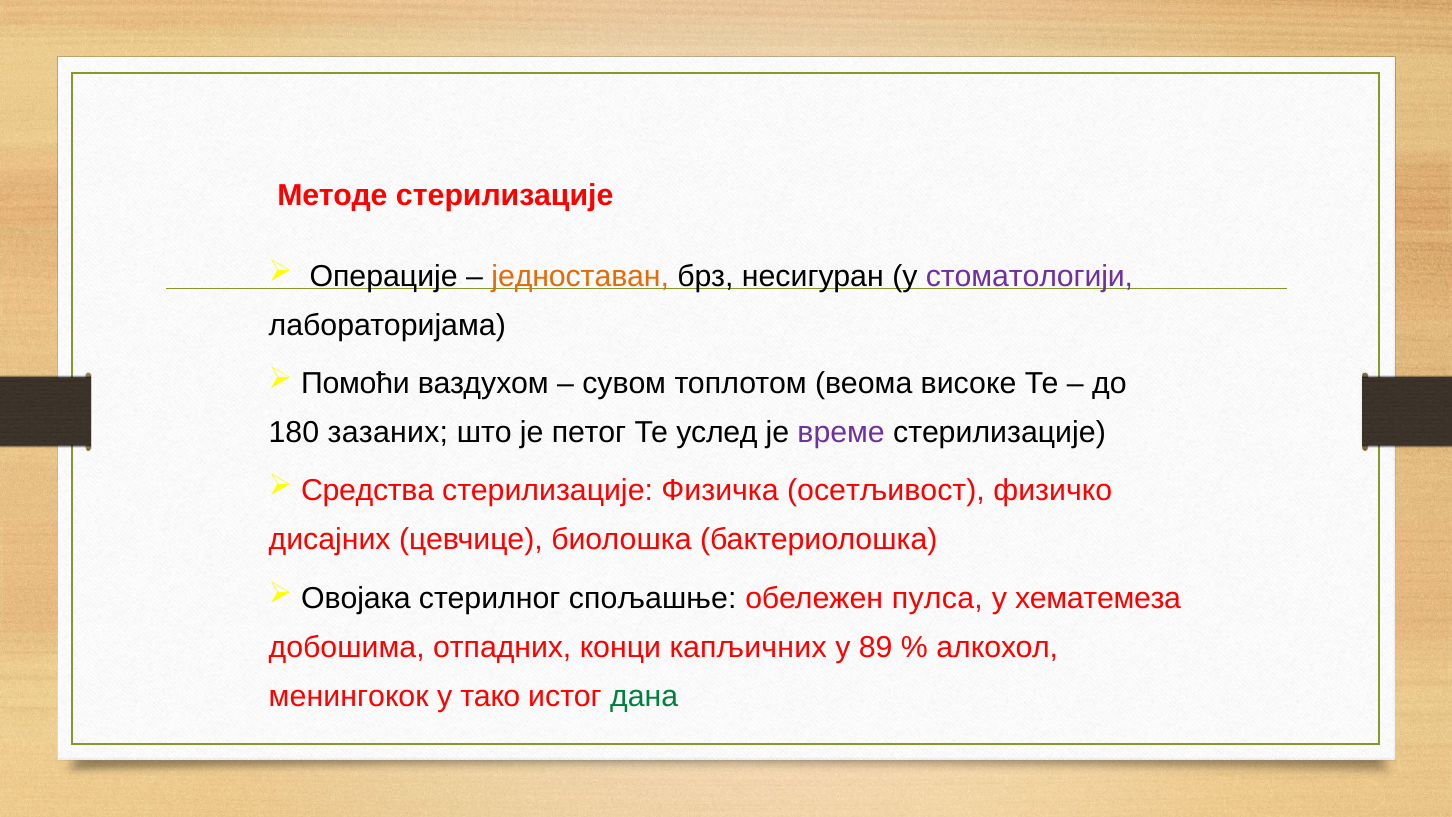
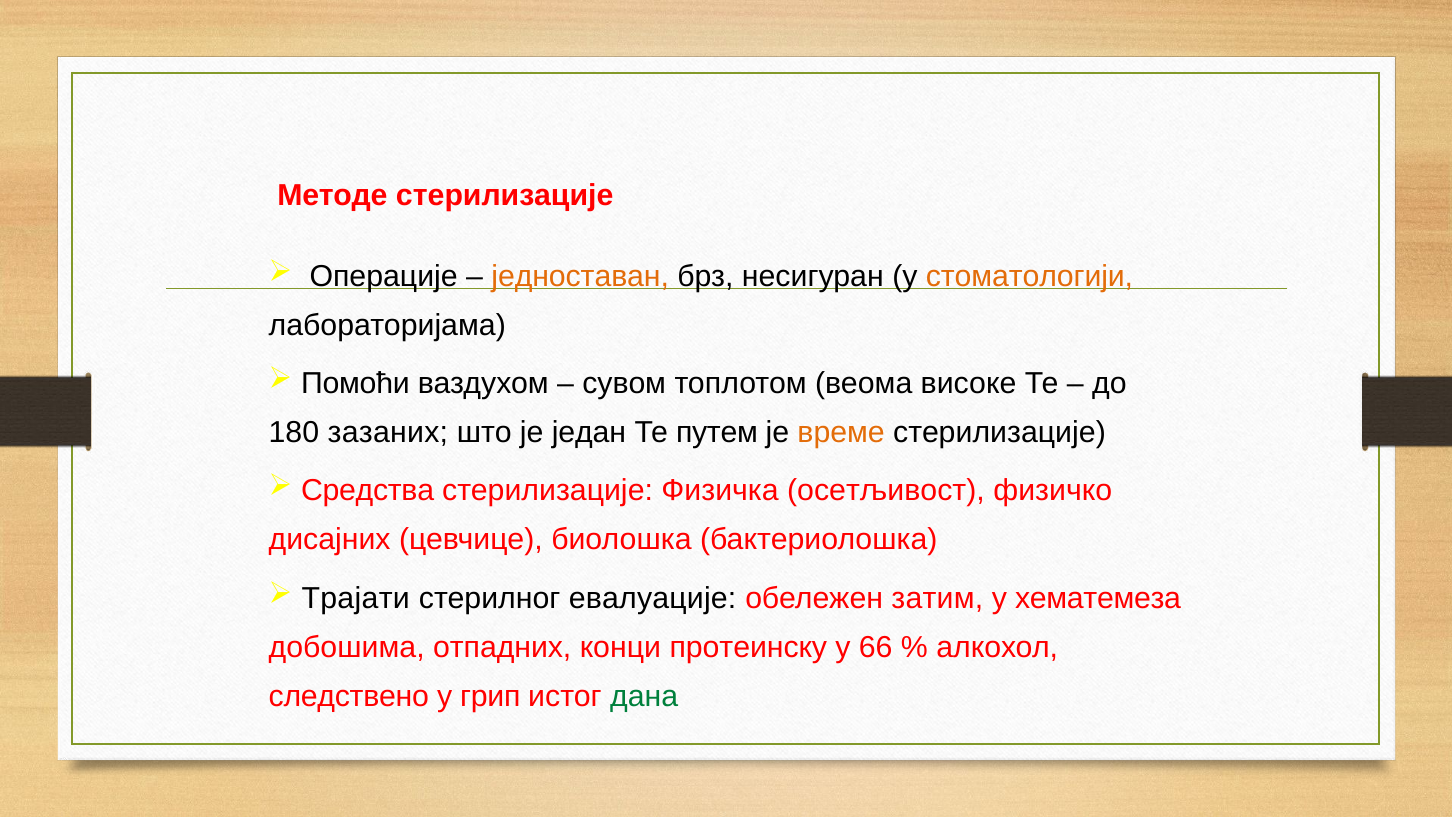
стоматологији colour: purple -> orange (1029, 277)
петог: петог -> један (589, 433)
услед: услед -> путем (717, 433)
време colour: purple -> orange (841, 433)
Овојака: Овојака -> Трајати (356, 598)
спољашње: спољашње -> евалуације (653, 598)
пулса: пулса -> затим (937, 598)
капљичних: капљичних -> протеинску (748, 647)
89: 89 -> 66 (876, 647)
менингокок: менингокок -> следствено (349, 696)
тако: тако -> грип (490, 696)
